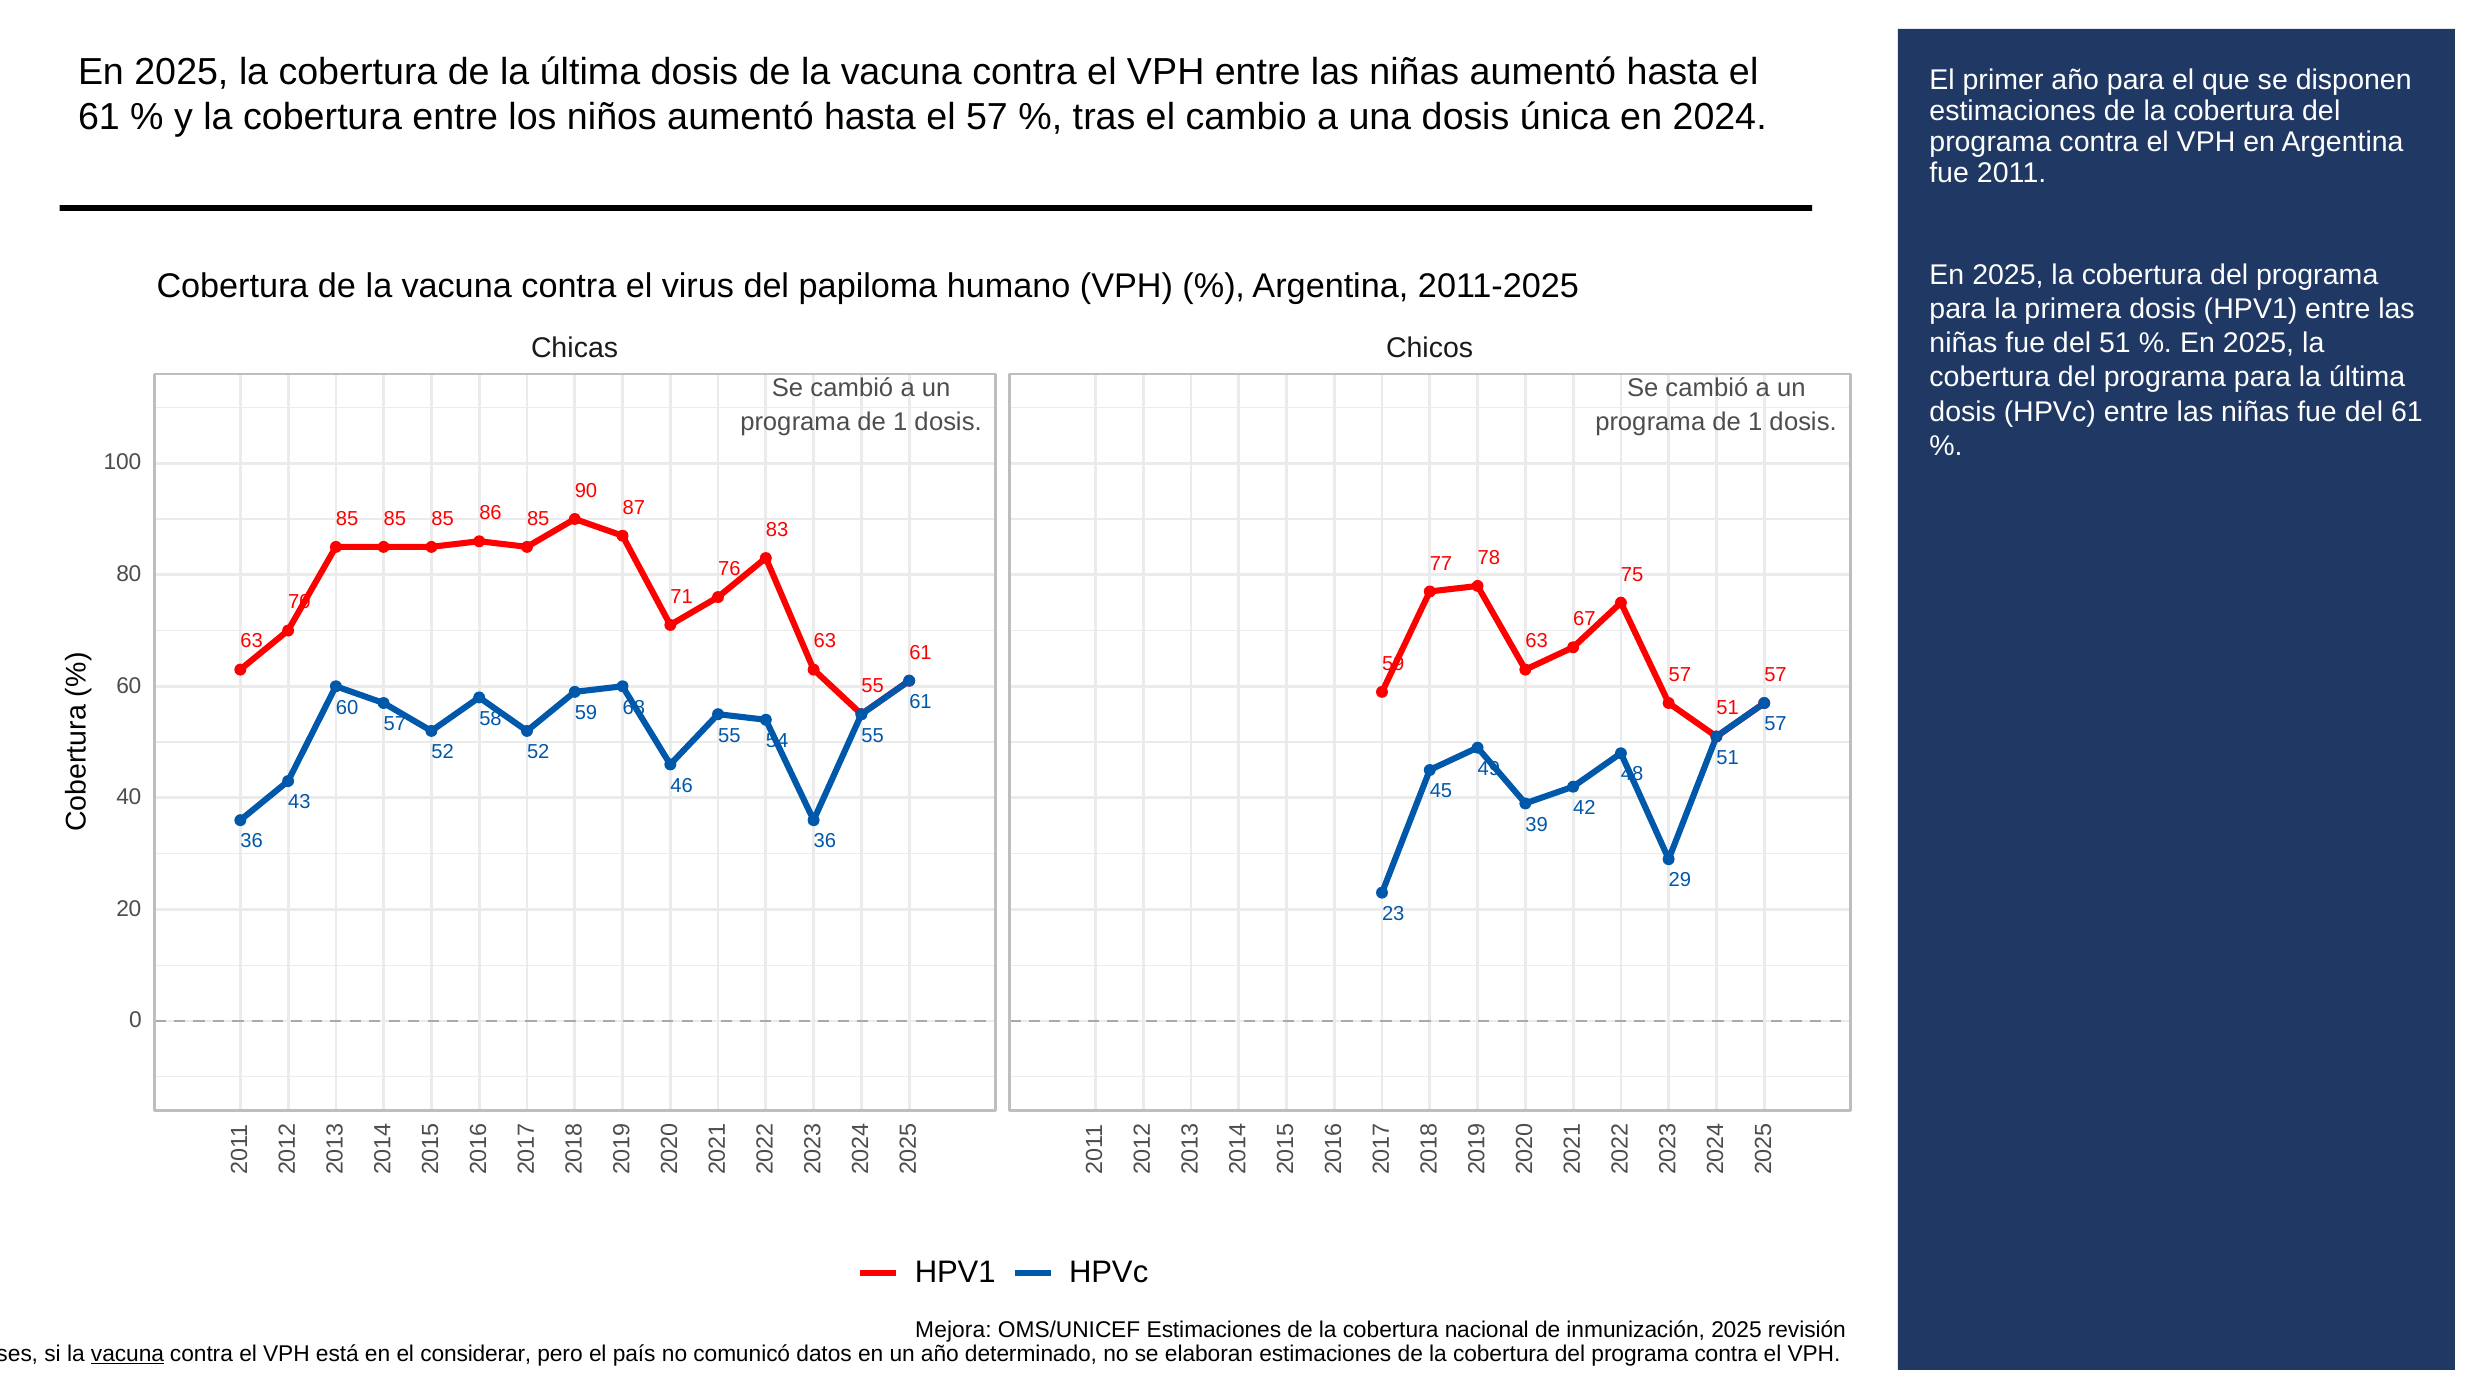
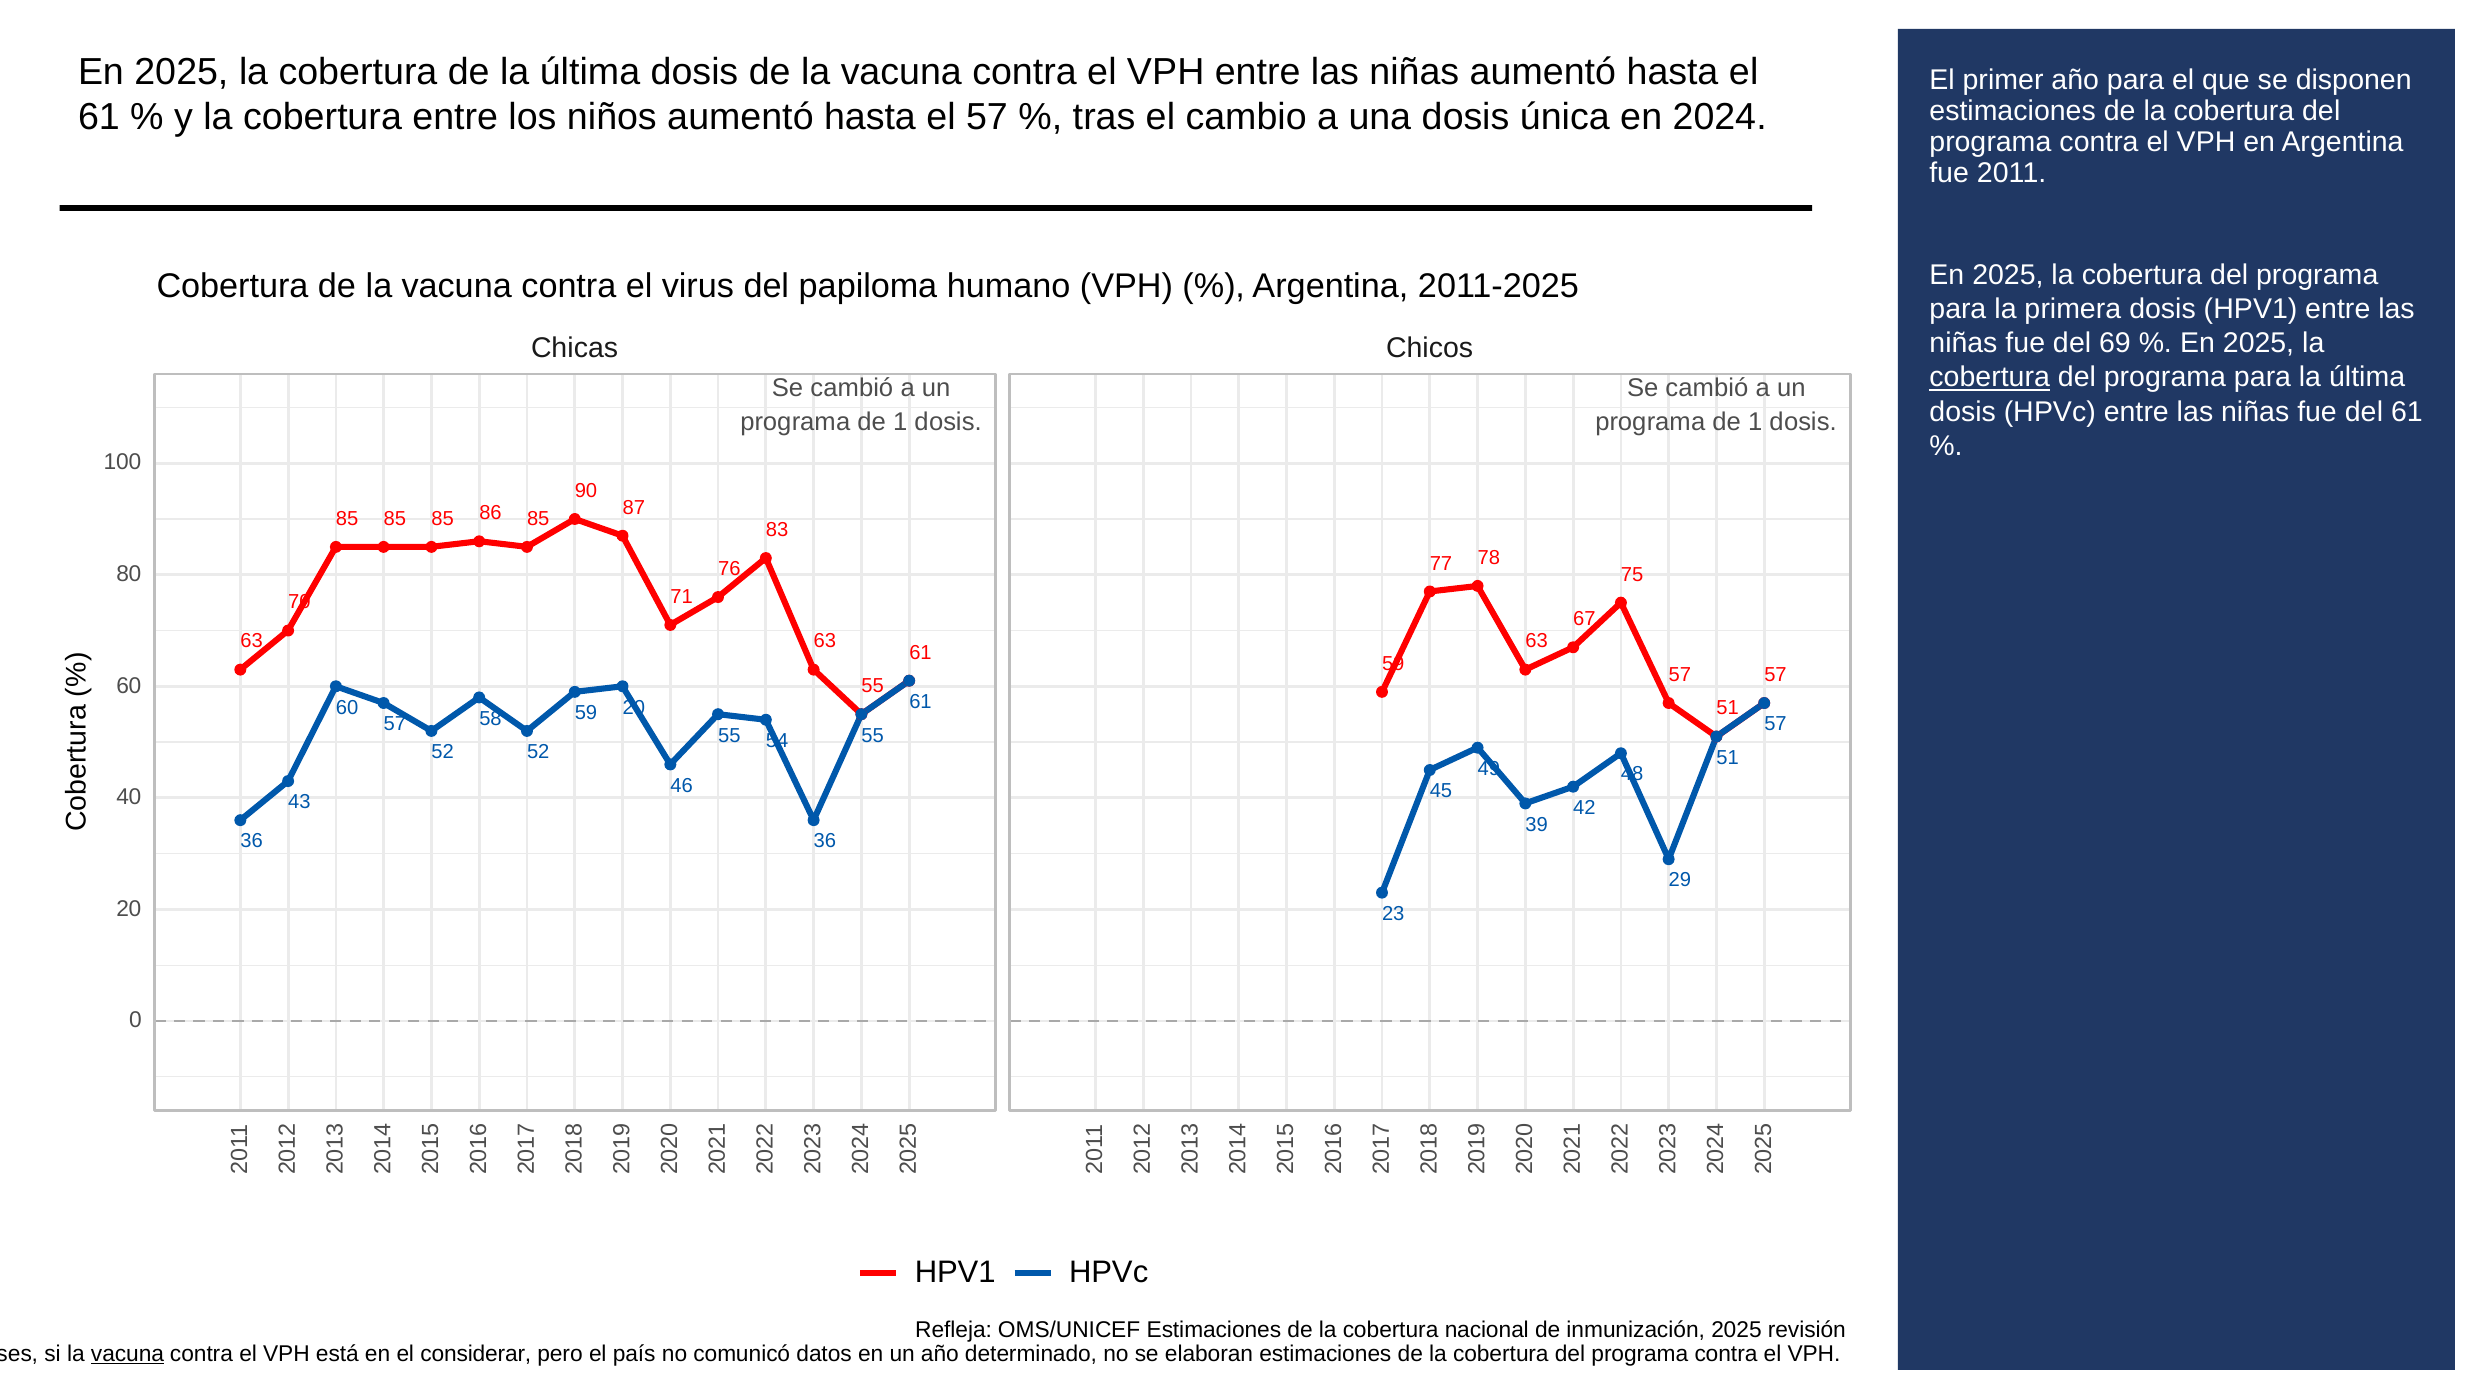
del 51: 51 -> 69 (2115, 343)
cobertura underline: none -> present (1990, 377)
59 68: 68 -> 20 (634, 707)
Mejora: Mejora -> Refleja (954, 1329)
